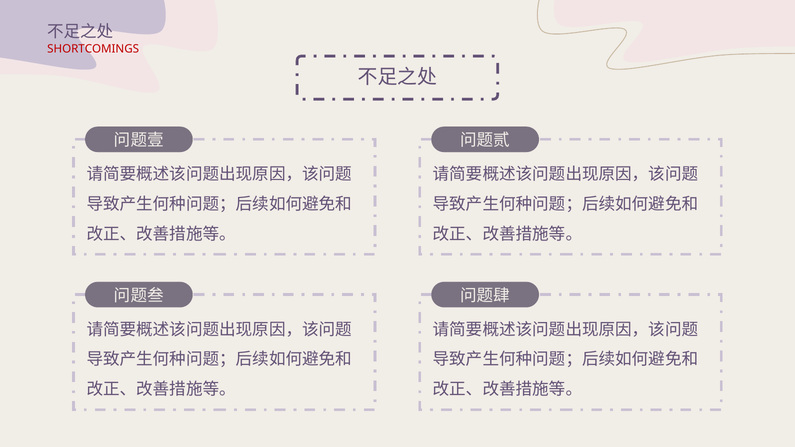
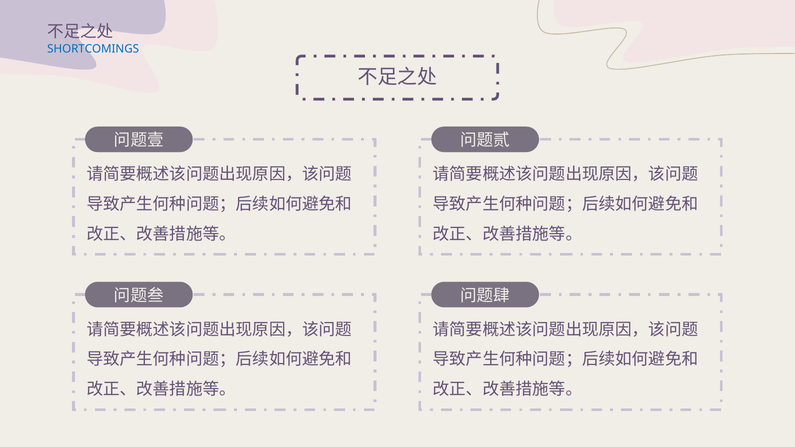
SHORTCOMINGS colour: red -> blue (93, 49)
